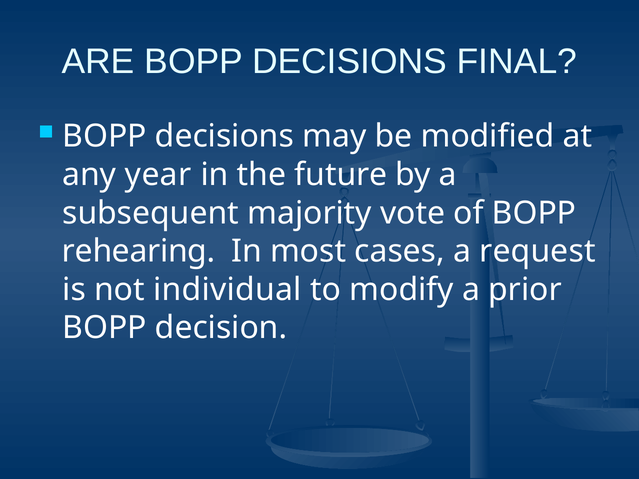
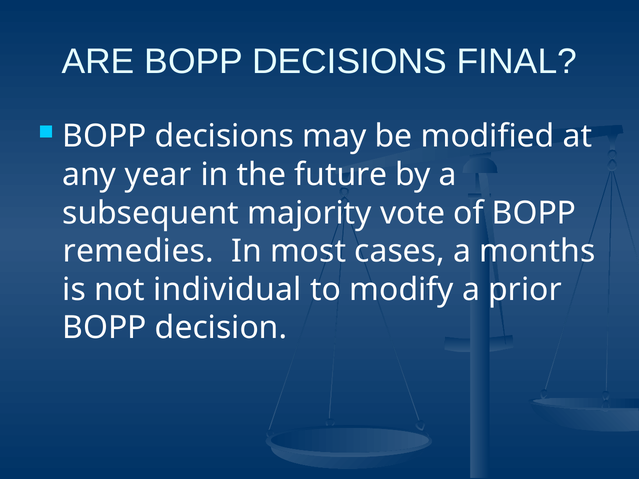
rehearing: rehearing -> remedies (138, 251)
request: request -> months (537, 251)
